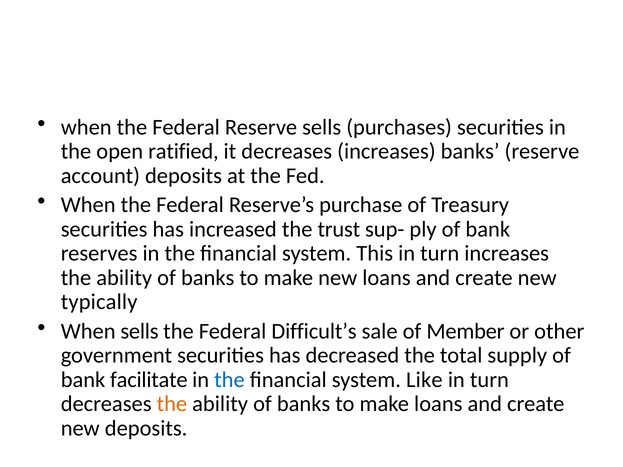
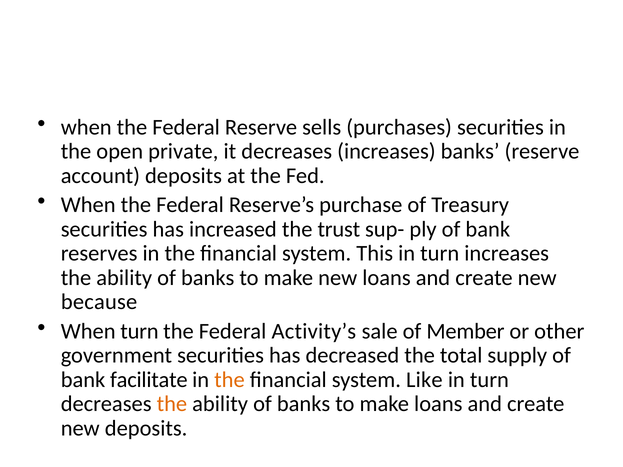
ratified: ratified -> private (183, 151)
typically: typically -> because (99, 302)
When sells: sells -> turn (139, 331)
Difficult’s: Difficult’s -> Activity’s (314, 331)
the colour: blue -> orange (229, 380)
